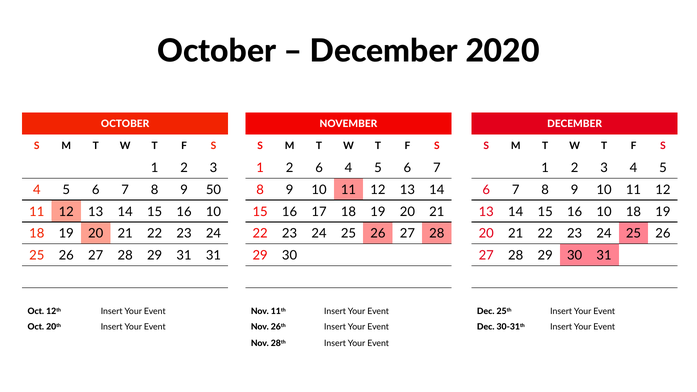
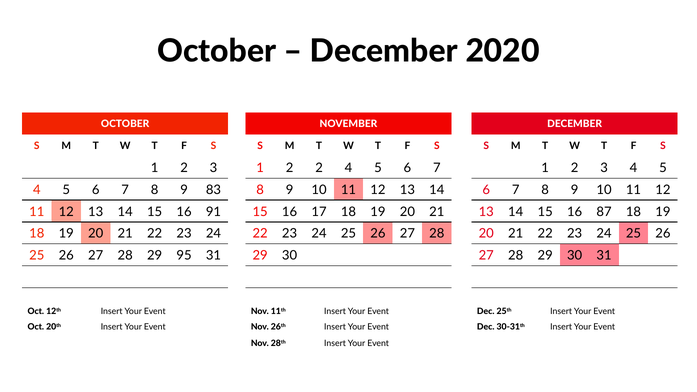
2 6: 6 -> 2 (319, 168)
50: 50 -> 83 (213, 190)
10: 10 -> 91 (213, 212)
10: 10 -> 87 (604, 212)
29 31: 31 -> 95 (184, 256)
